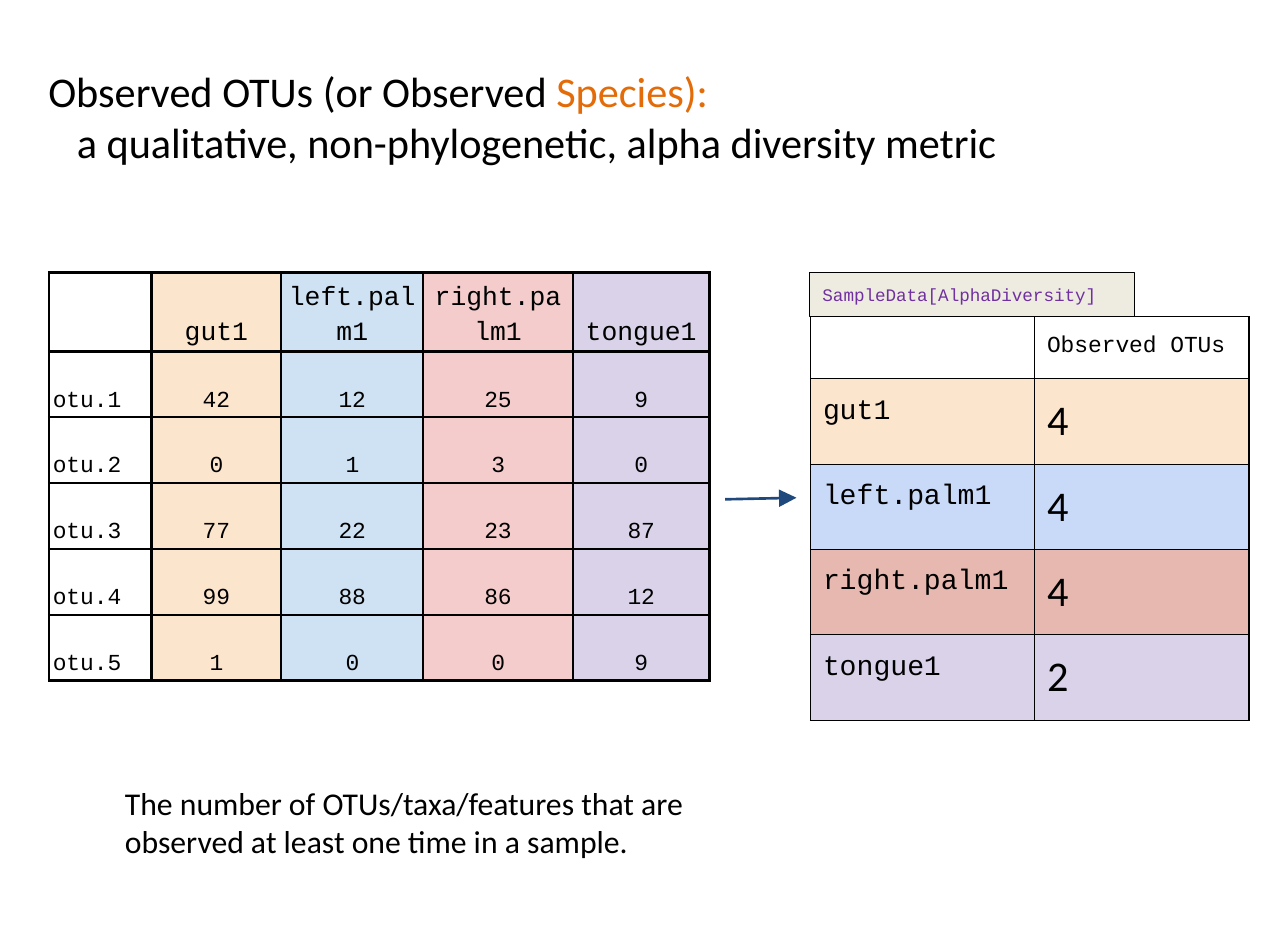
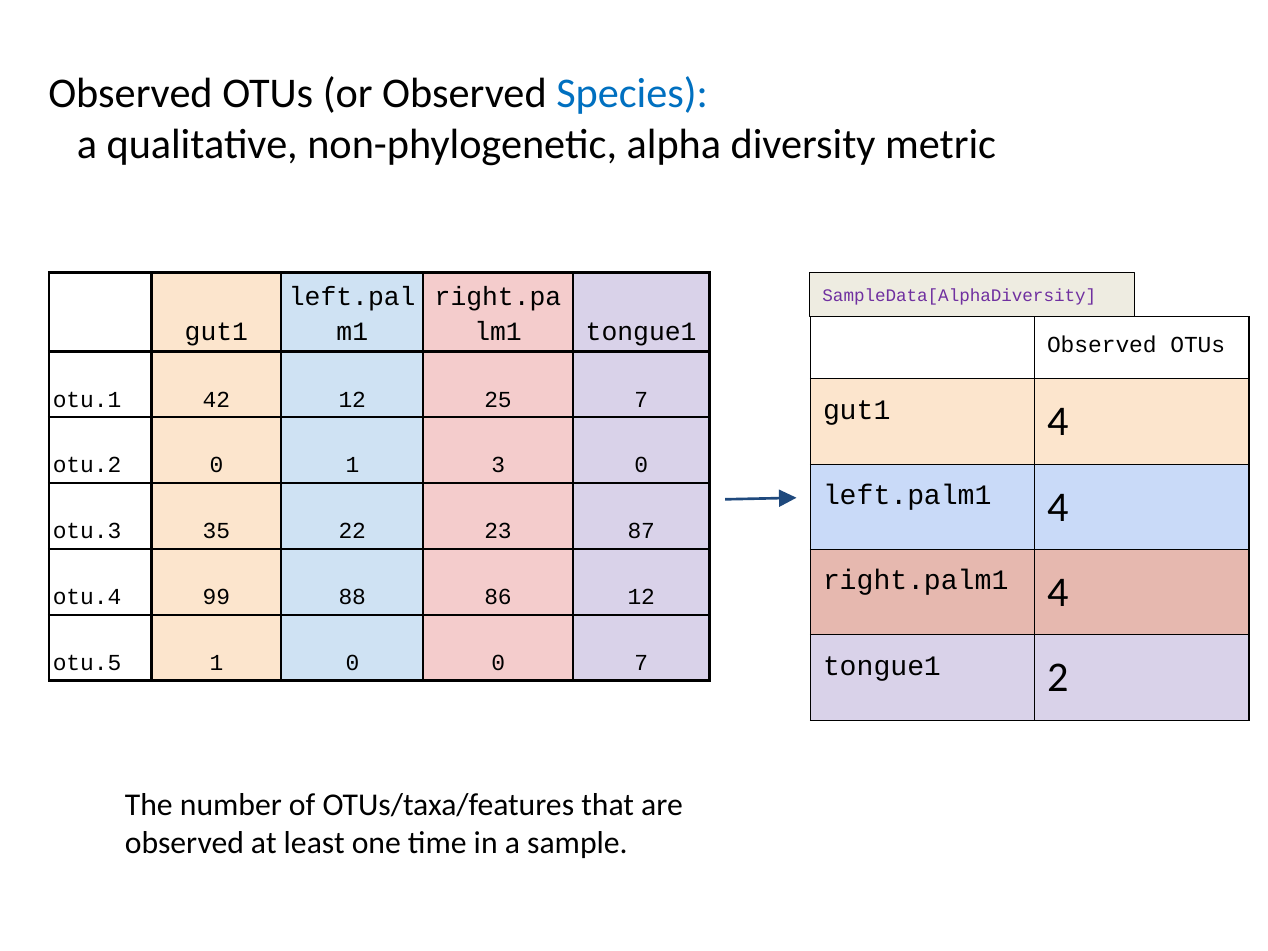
Species colour: orange -> blue (632, 93)
25 9: 9 -> 7 (641, 400)
77: 77 -> 35 (216, 531)
0 9: 9 -> 7 (641, 663)
